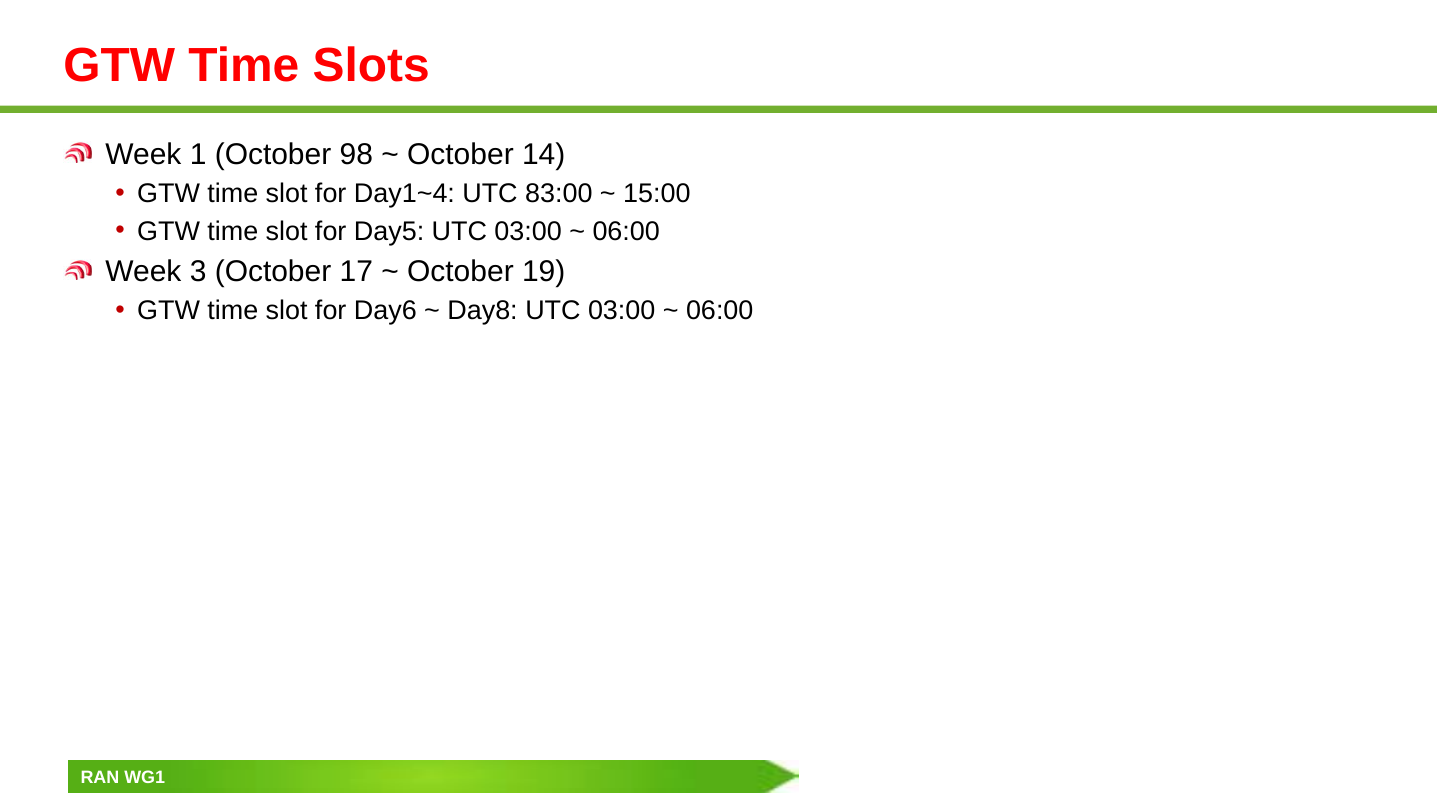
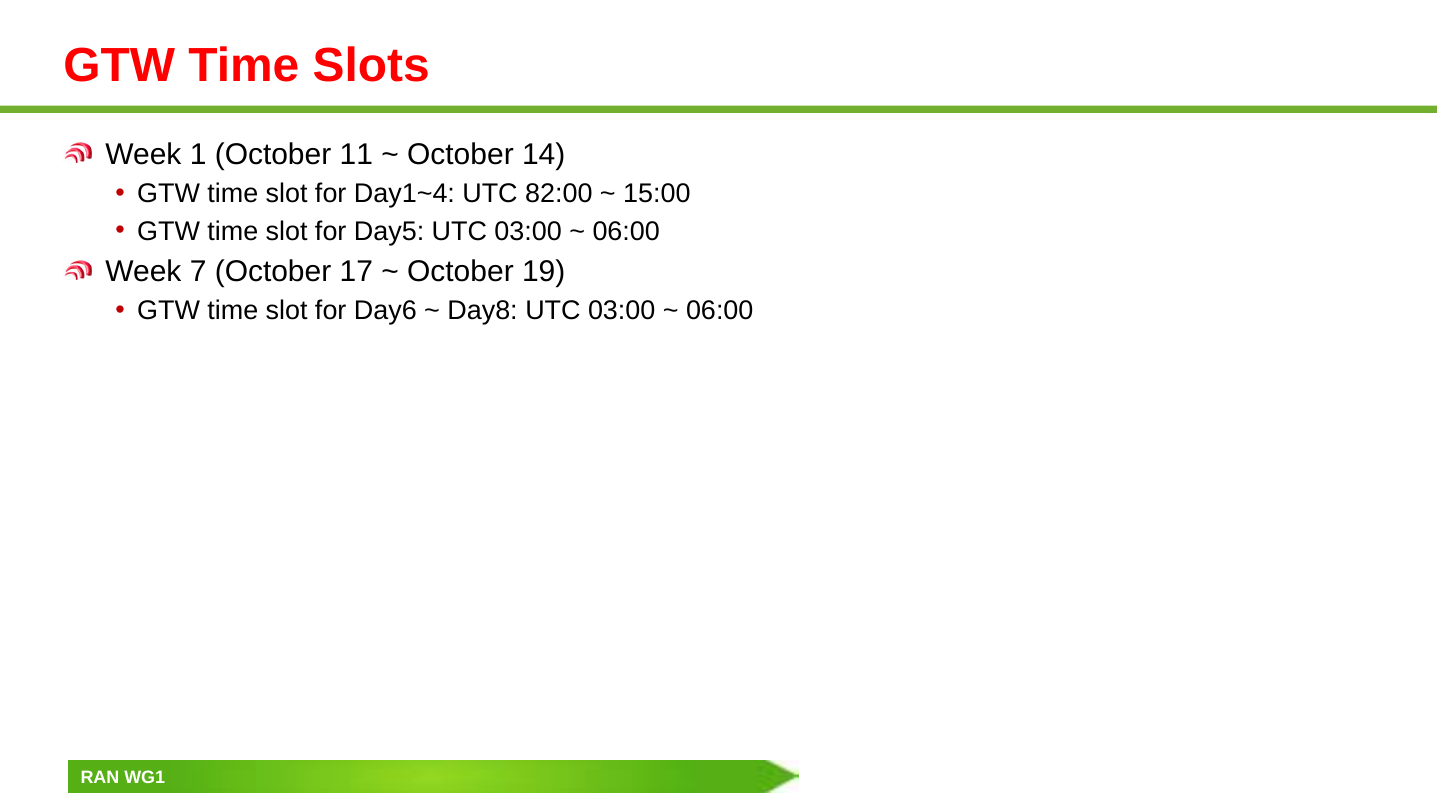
98: 98 -> 11 (356, 154)
83:00: 83:00 -> 82:00 (559, 194)
3: 3 -> 7 (198, 272)
